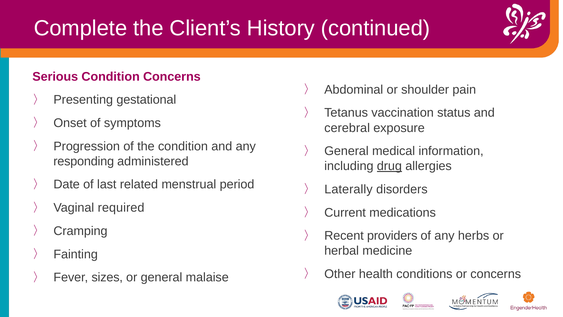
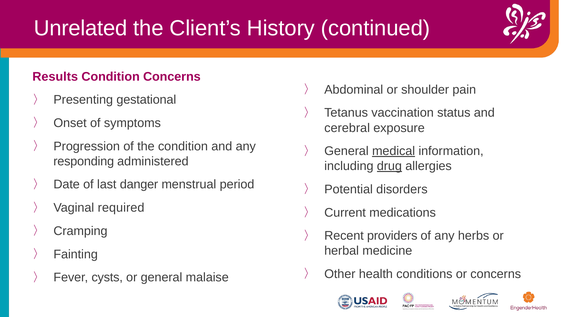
Complete: Complete -> Unrelated (81, 28)
Serious: Serious -> Results (55, 77)
medical underline: none -> present (394, 151)
related: related -> danger (139, 184)
Laterally: Laterally -> Potential (349, 189)
sizes: sizes -> cysts (107, 277)
